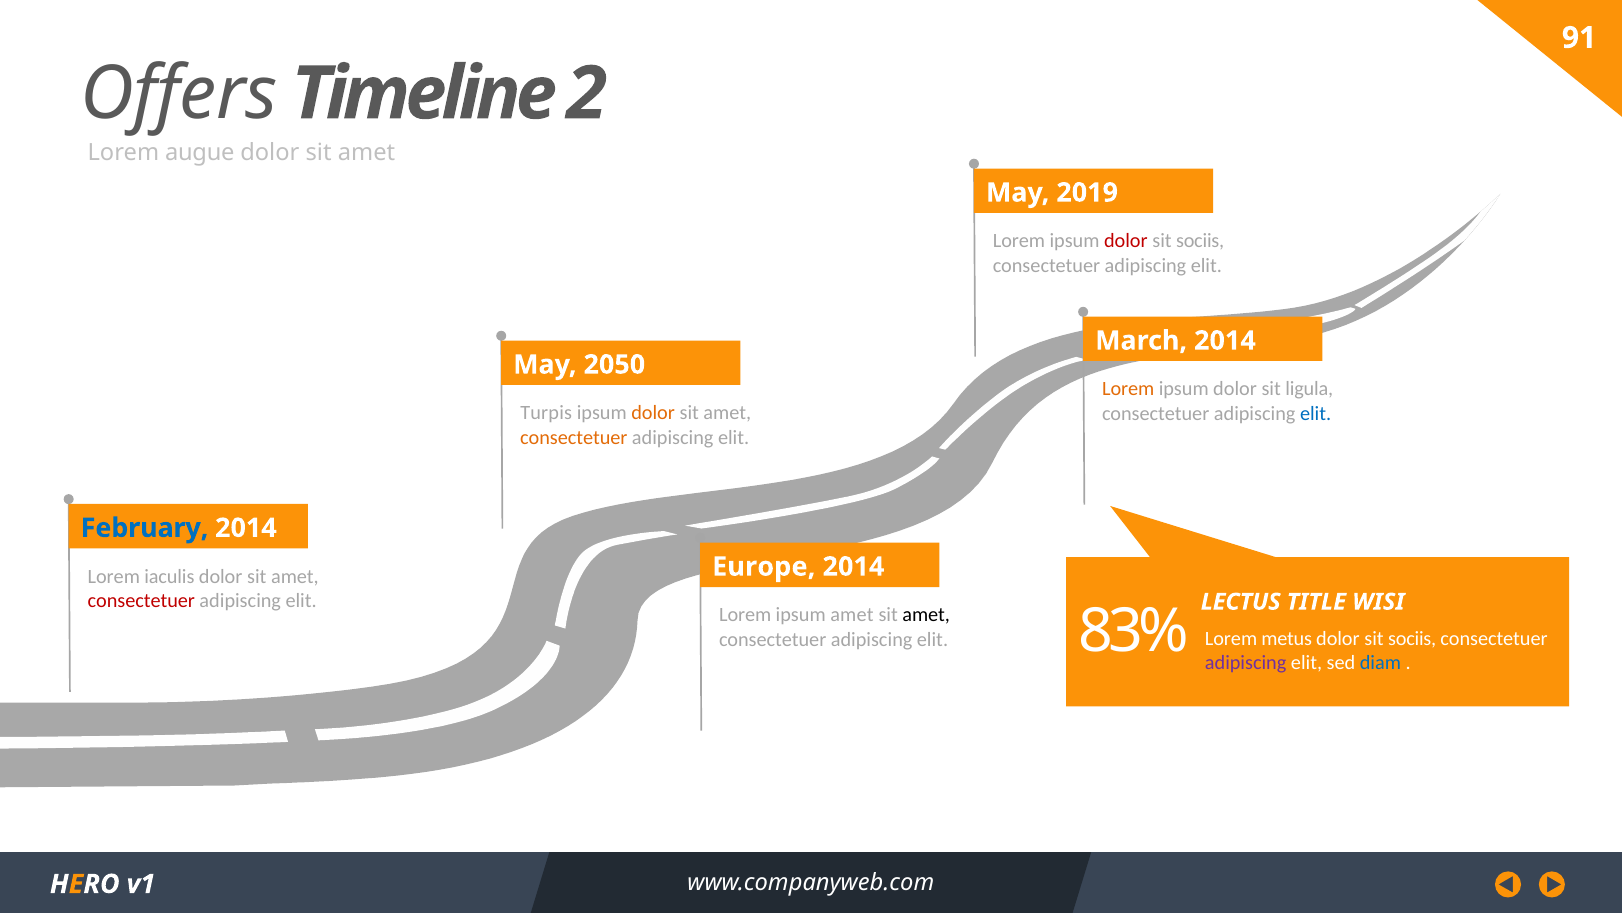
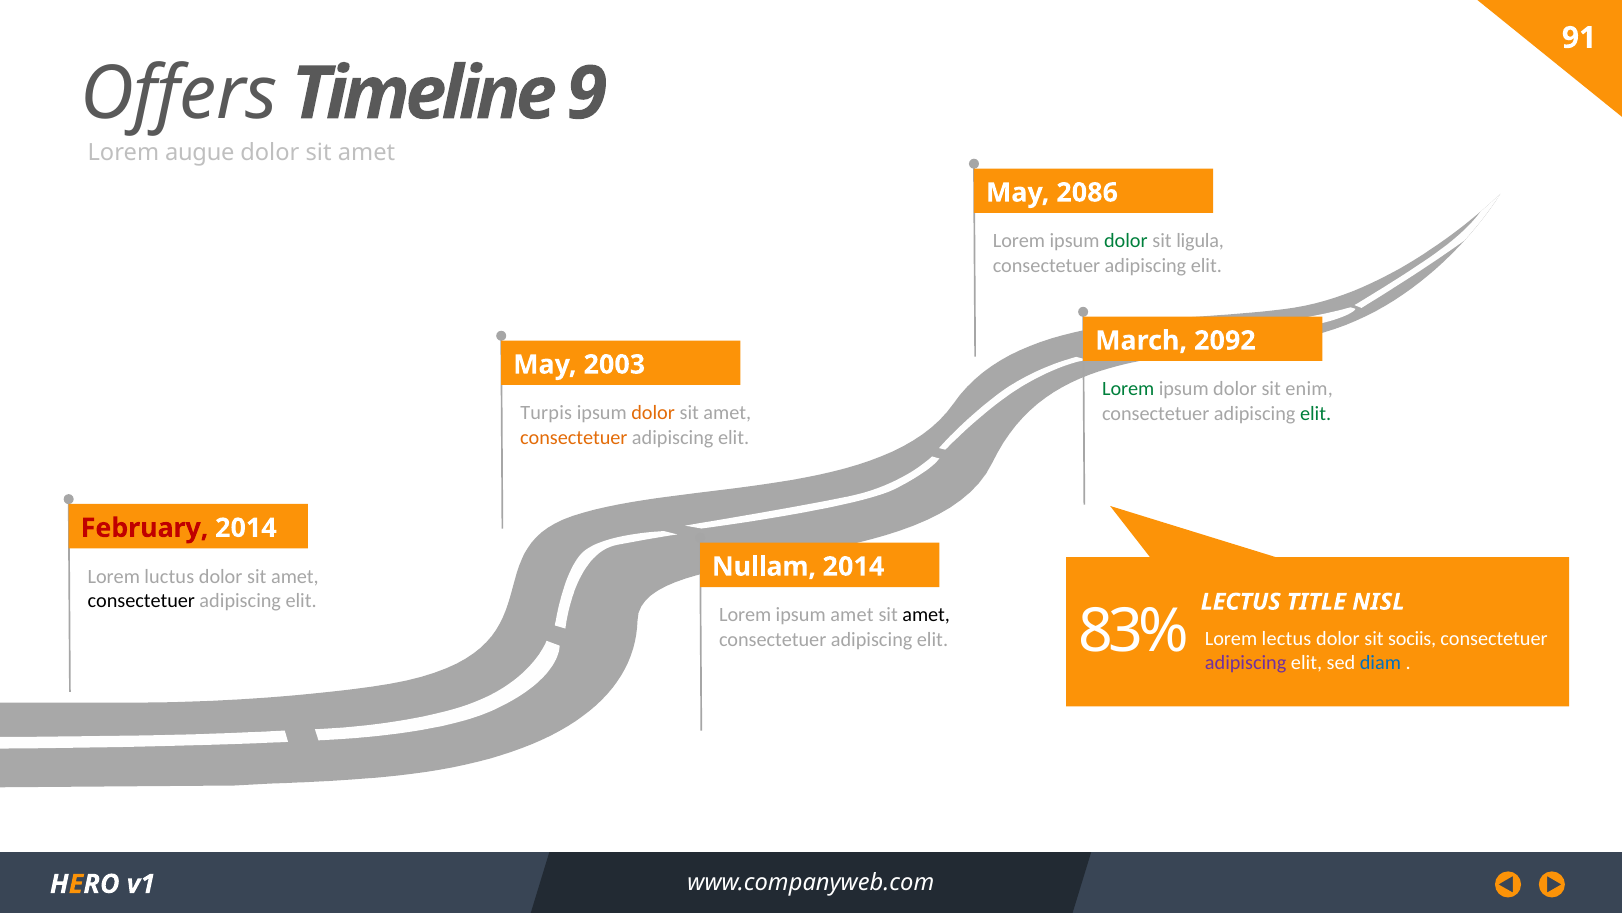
2: 2 -> 9 (587, 94)
2019: 2019 -> 2086 (1087, 193)
dolor colour: red -> green (1126, 241)
sociis: sociis -> ligula (1200, 241)
March 2014: 2014 -> 2092 (1225, 340)
2050: 2050 -> 2003 (614, 364)
Lorem colour: orange -> green (1128, 389)
ligula: ligula -> enim (1309, 389)
elit colour: blue -> green (1316, 413)
February colour: blue -> red (145, 528)
Europe: Europe -> Nullam (764, 566)
iaculis: iaculis -> luctus (169, 576)
consectetuer colour: red -> black (141, 601)
WISI: WISI -> NISL (1378, 601)
Lorem metus: metus -> lectus (1286, 638)
